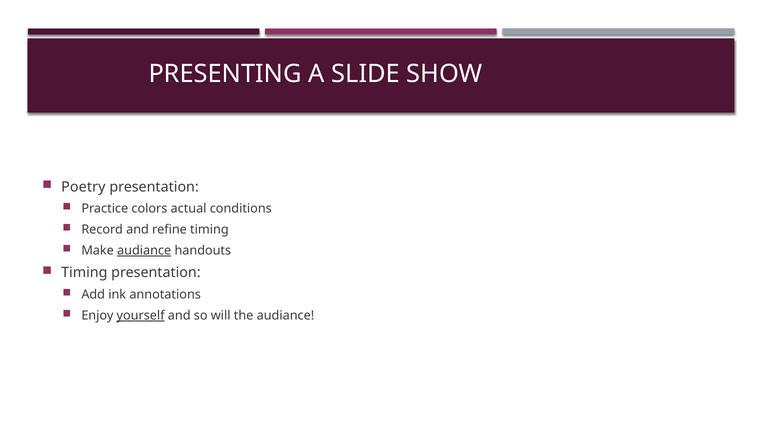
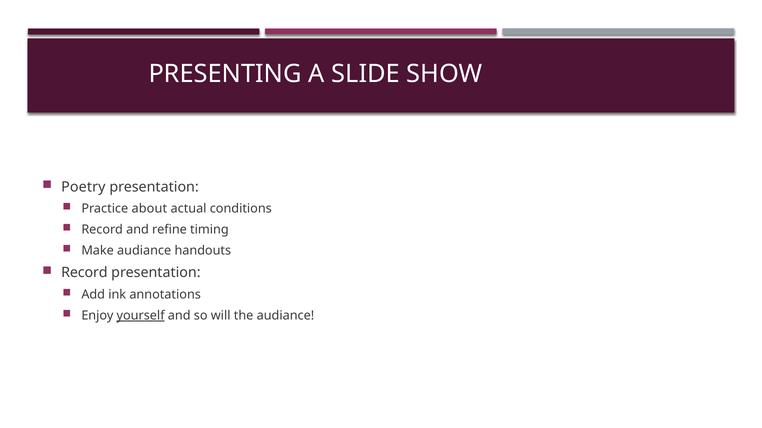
colors: colors -> about (149, 209)
audiance underline: present -> none (144, 251)
Timing: Timing -> Record (84, 273)
